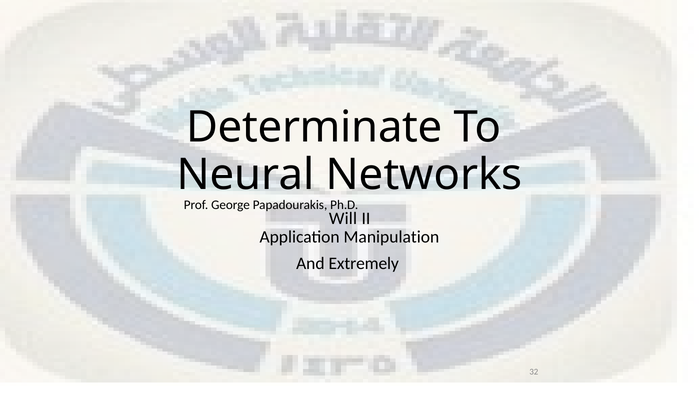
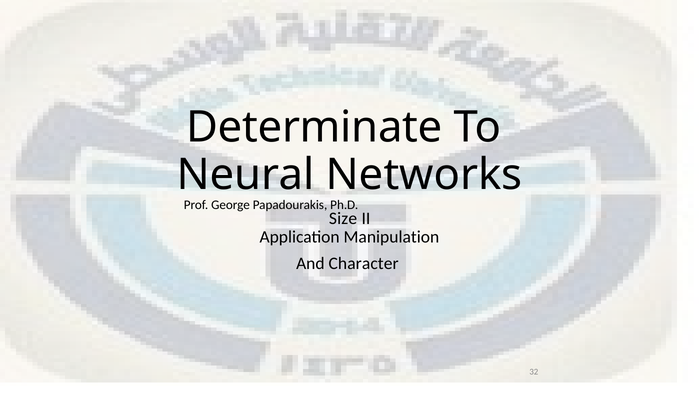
Will: Will -> Size (343, 218)
Extremely: Extremely -> Character (364, 263)
